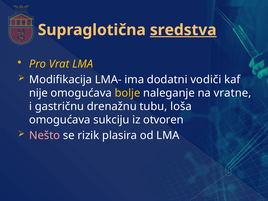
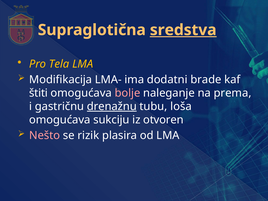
Vrat: Vrat -> Tela (59, 64)
vodiči: vodiči -> brade (206, 80)
nije: nije -> štiti (38, 93)
bolje colour: yellow -> pink (127, 93)
vratne: vratne -> prema (233, 93)
drenažnu underline: none -> present (112, 106)
